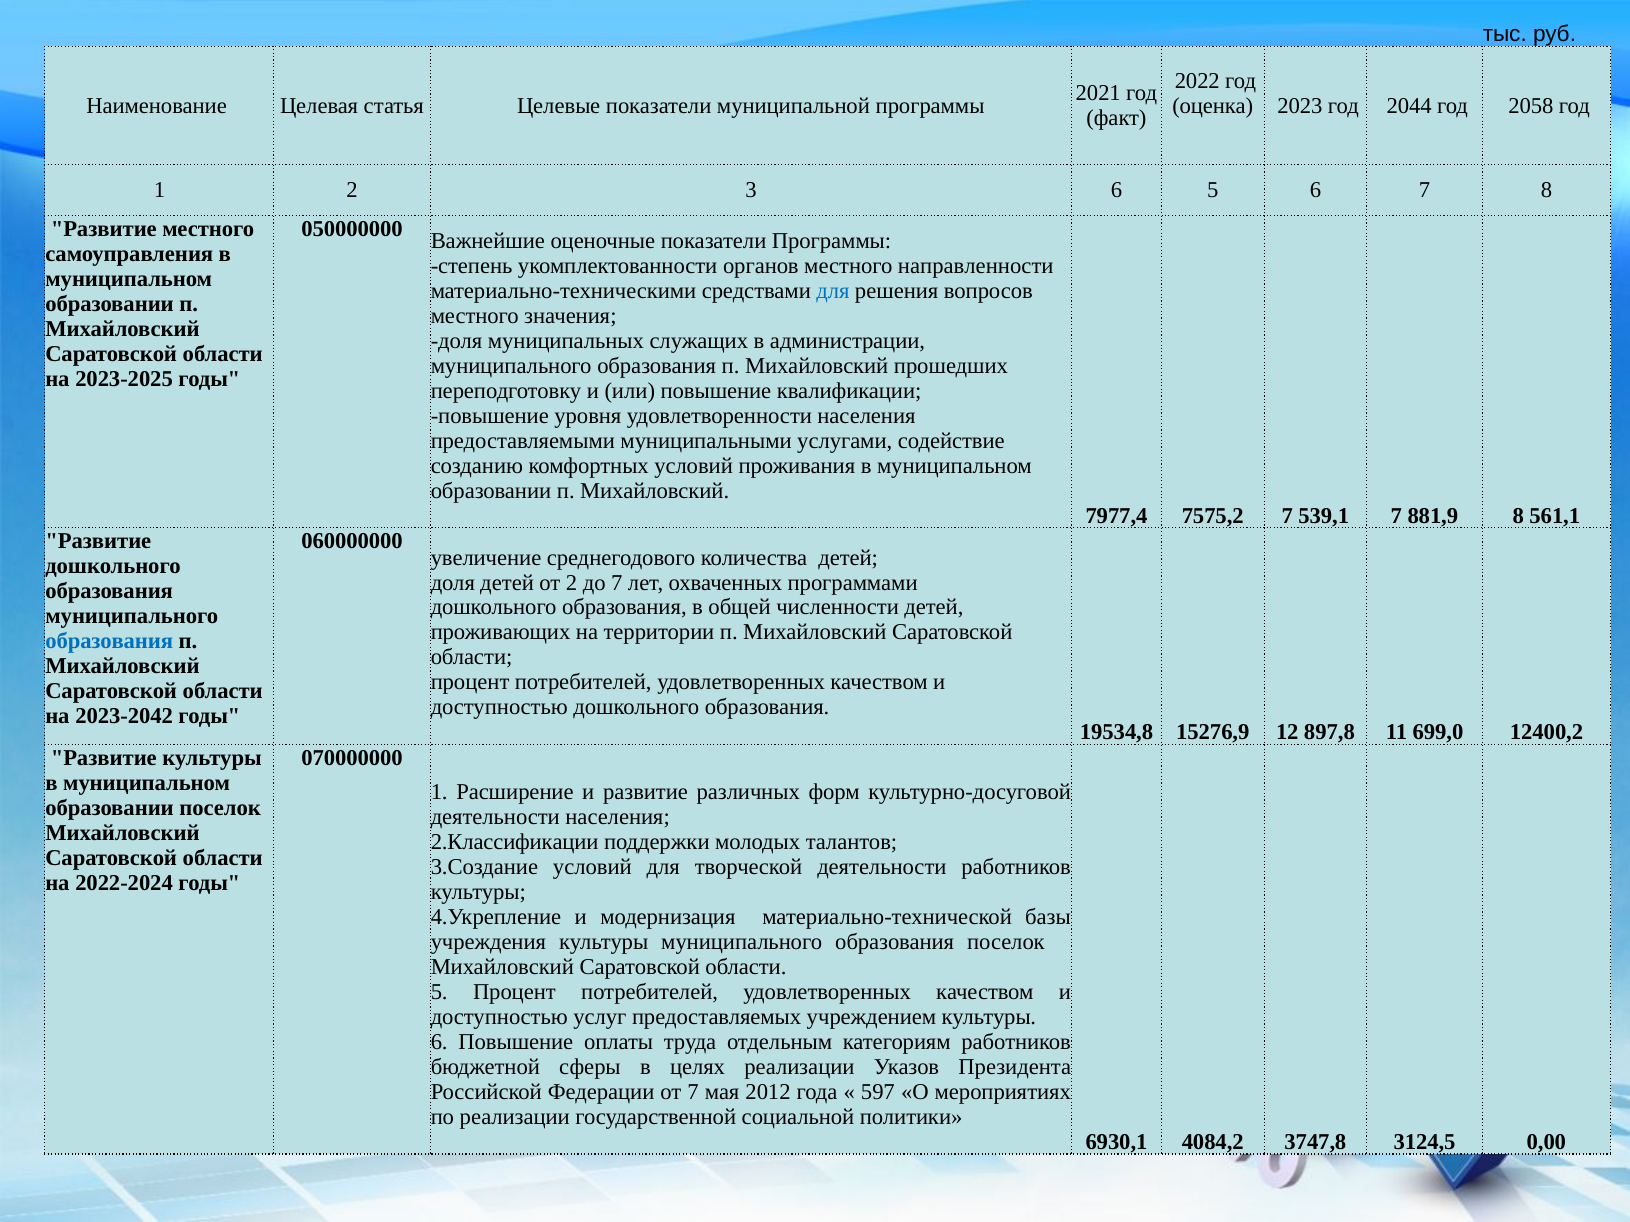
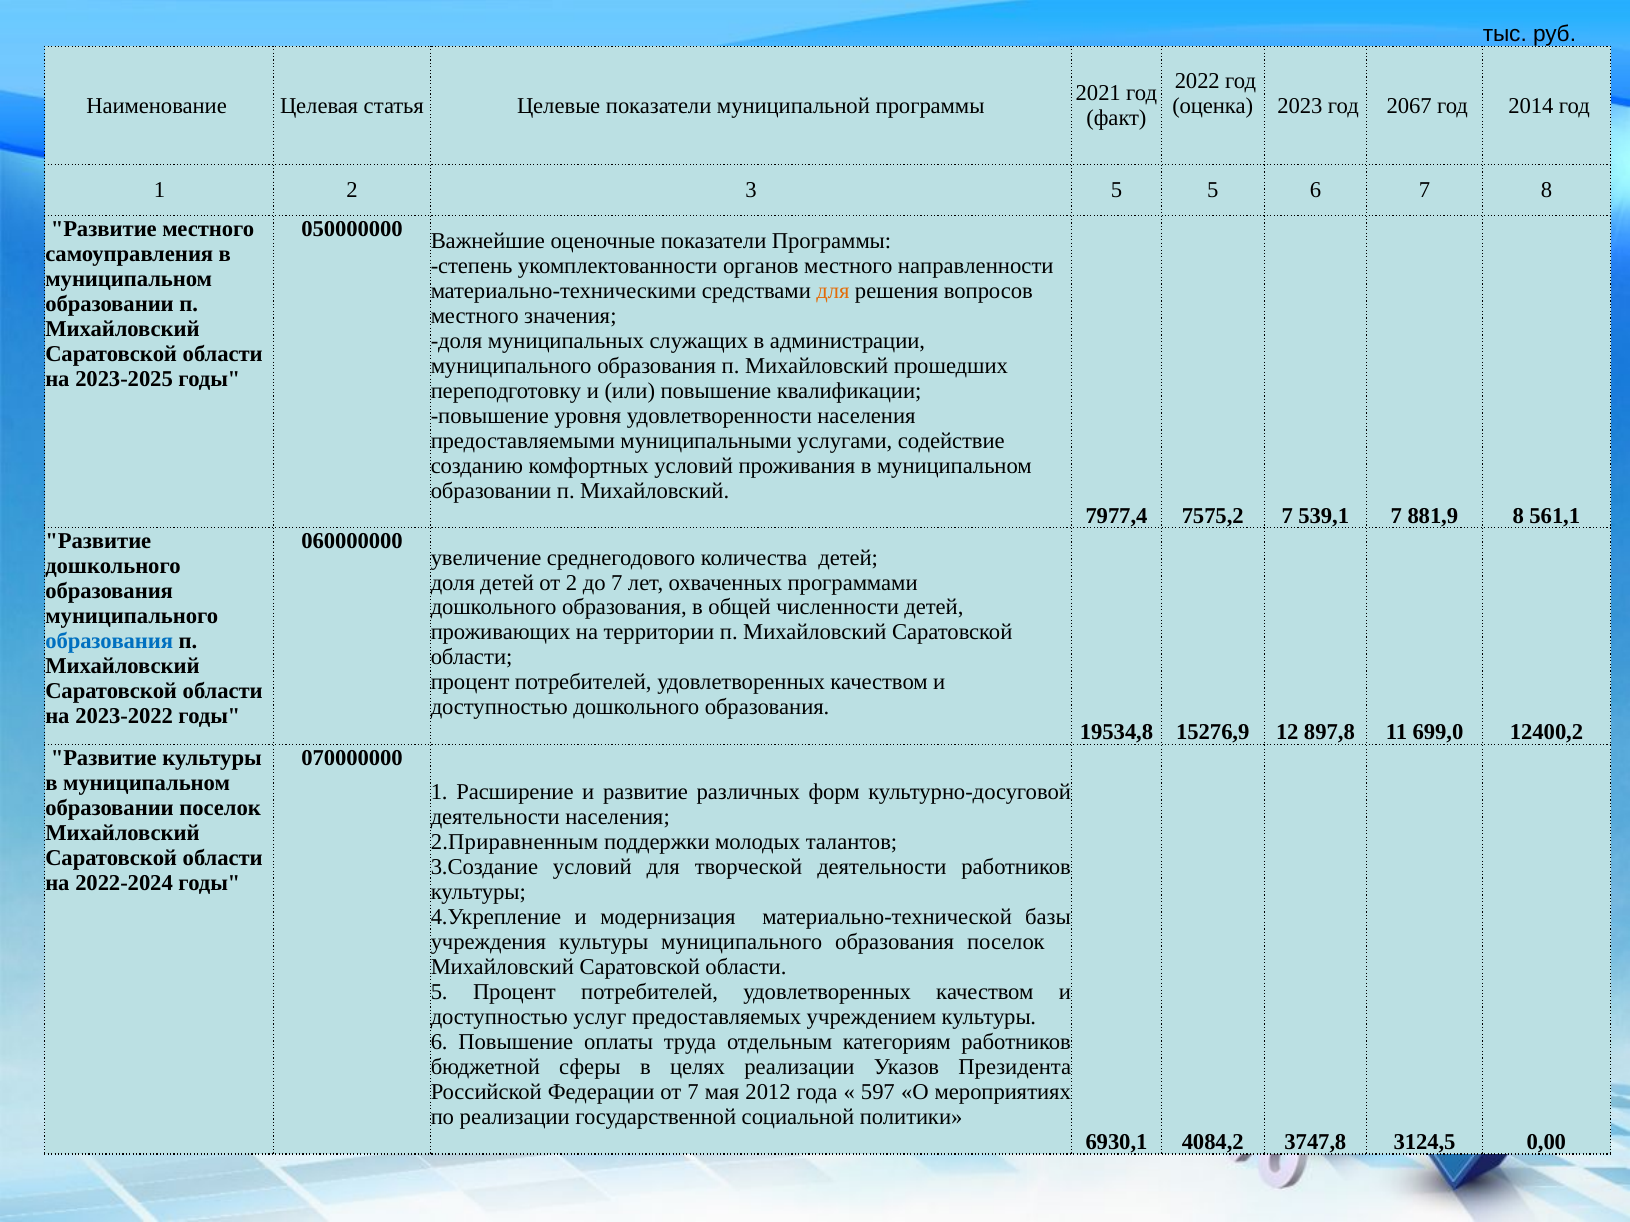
2044: 2044 -> 2067 (1409, 106)
2058: 2058 -> 2014 (1531, 106)
3 6: 6 -> 5 (1117, 191)
для colour: blue -> orange (833, 291)
2023-2042: 2023-2042 -> 2023-2022 (124, 716)
2.Классификации: 2.Классификации -> 2.Приравненным (514, 843)
